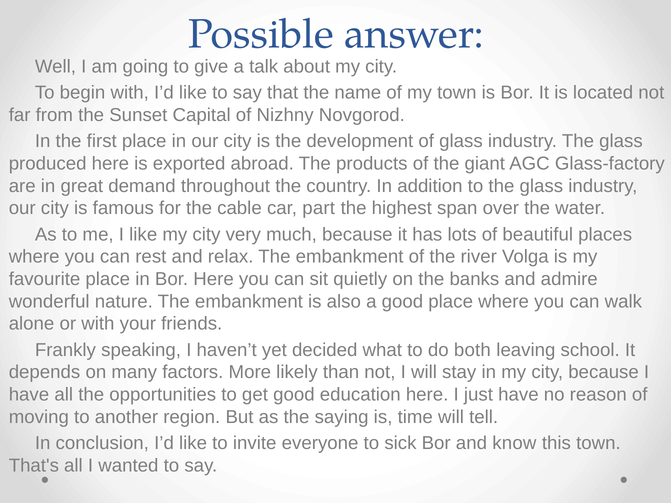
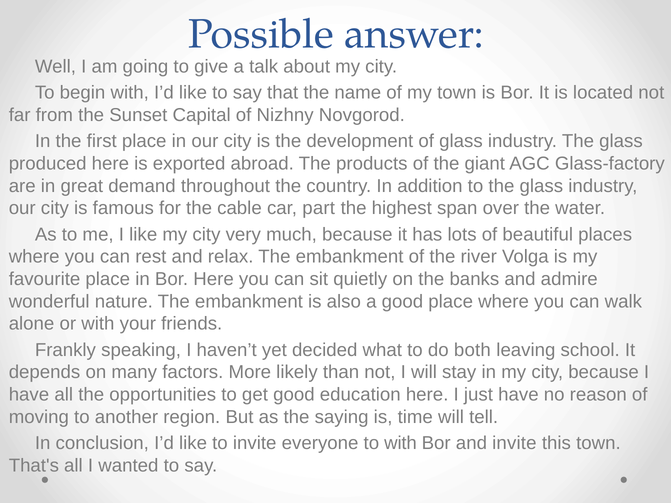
to sick: sick -> with (401, 443)
and know: know -> invite (514, 443)
